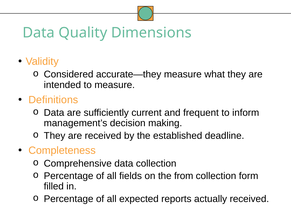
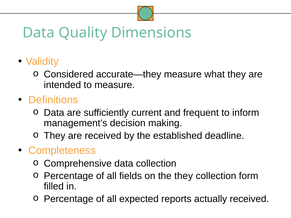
the from: from -> they (184, 176)
